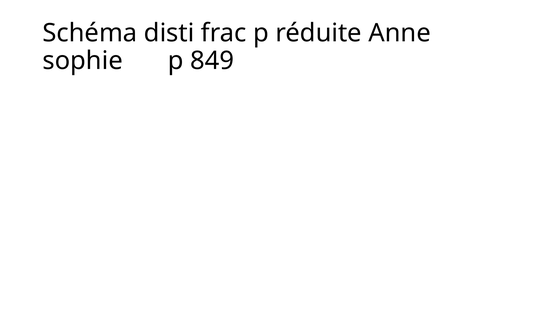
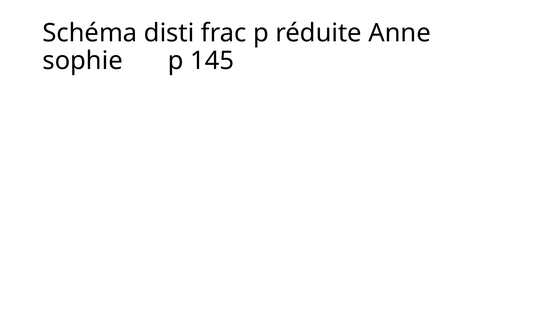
849: 849 -> 145 (212, 61)
